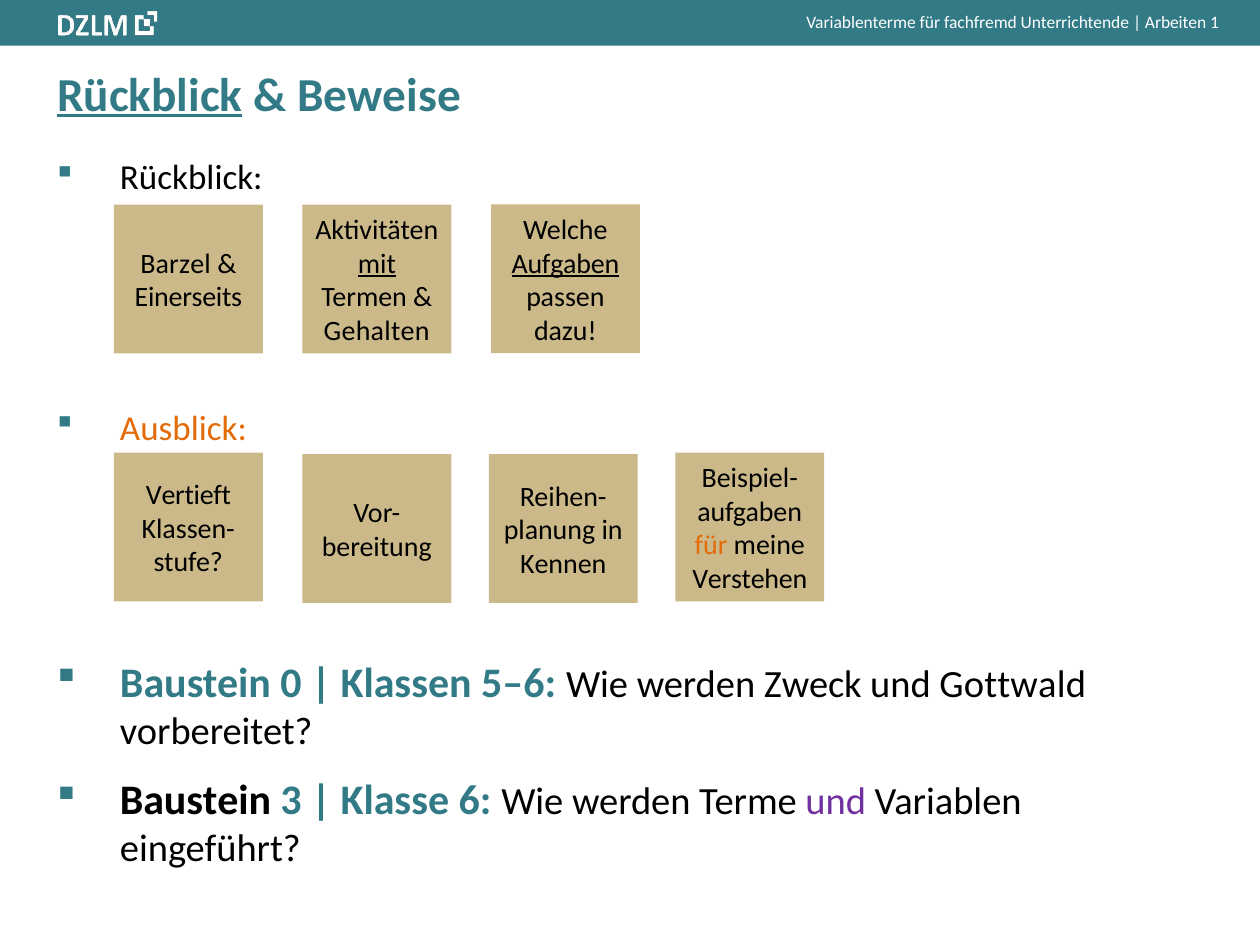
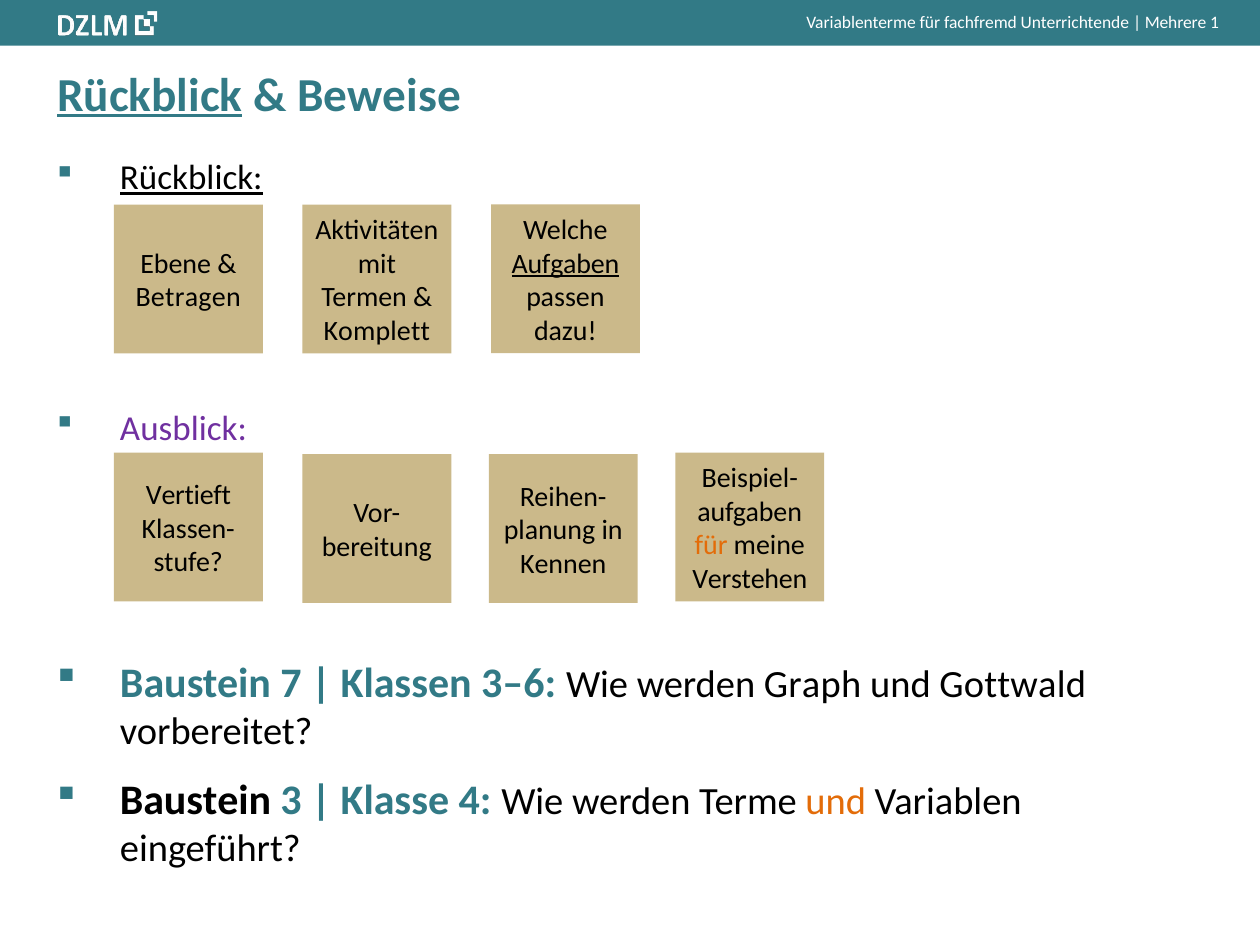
Arbeiten: Arbeiten -> Mehrere (1176, 22)
Rückblick underline: none -> present (191, 178)
Barzel: Barzel -> Ebene (176, 264)
mit underline: present -> none (377, 264)
Einerseits: Einerseits -> Betragen (188, 298)
Gehalten: Gehalten -> Komplett (377, 331)
Ausblick colour: orange -> purple (183, 429)
0: 0 -> 7 (291, 684)
5–6: 5–6 -> 3–6 (519, 684)
Zweck: Zweck -> Graph (813, 685)
6: 6 -> 4 (475, 801)
und colour: purple -> orange (836, 802)
